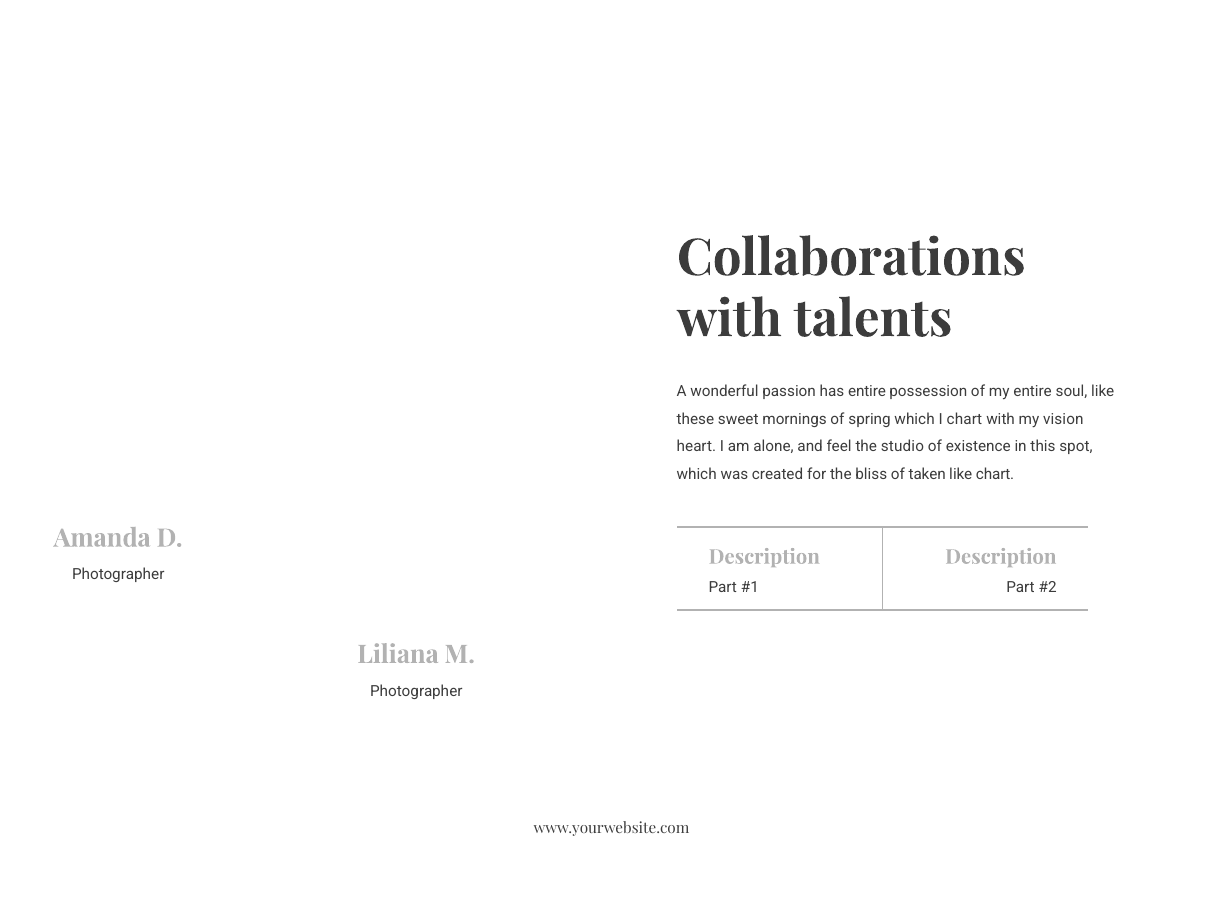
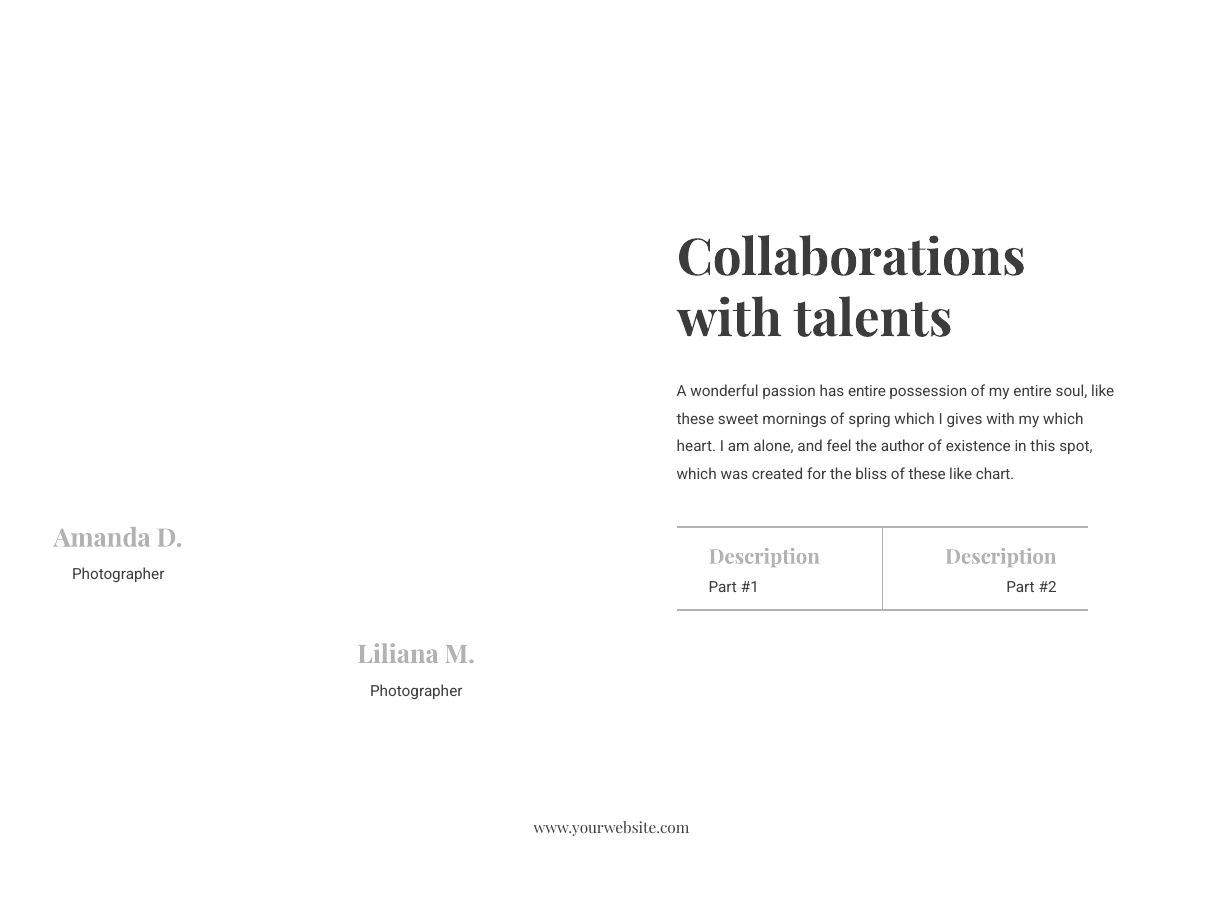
I chart: chart -> gives (964, 419)
my vision: vision -> which (1063, 419)
studio: studio -> author (903, 447)
of taken: taken -> these (927, 475)
